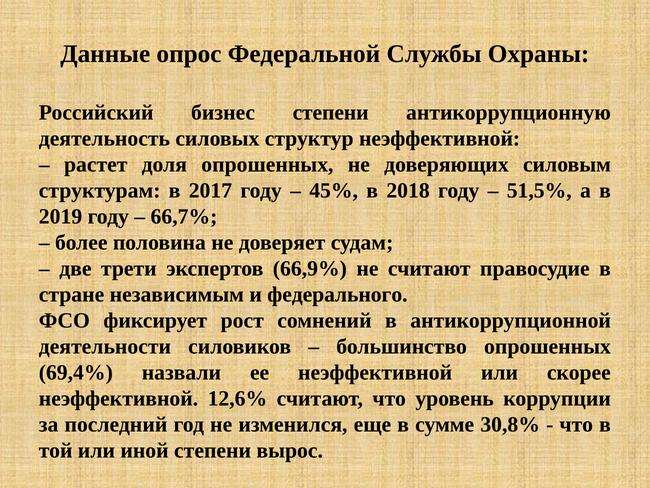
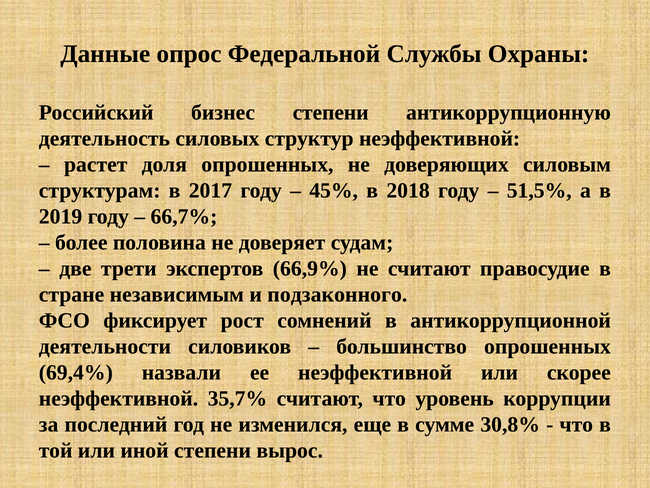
федерального: федерального -> подзаконного (337, 294)
12,6%: 12,6% -> 35,7% (237, 398)
